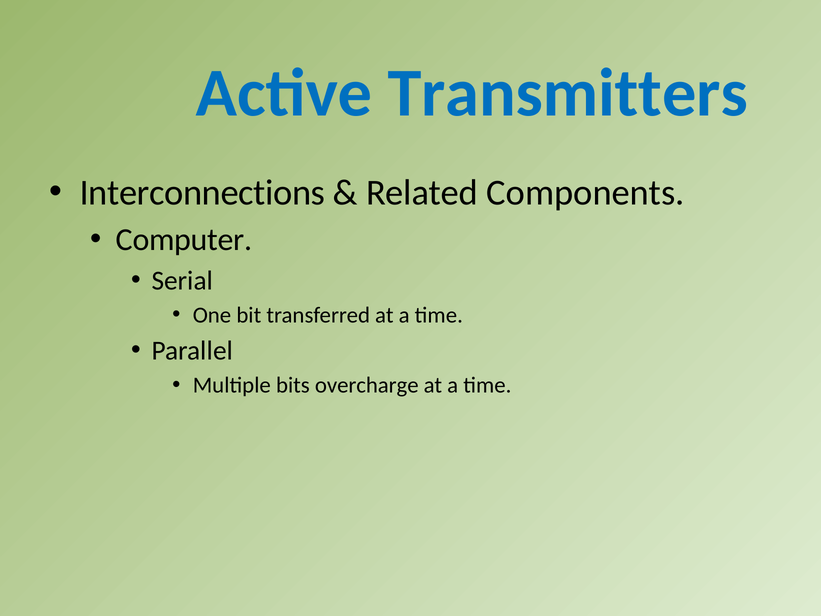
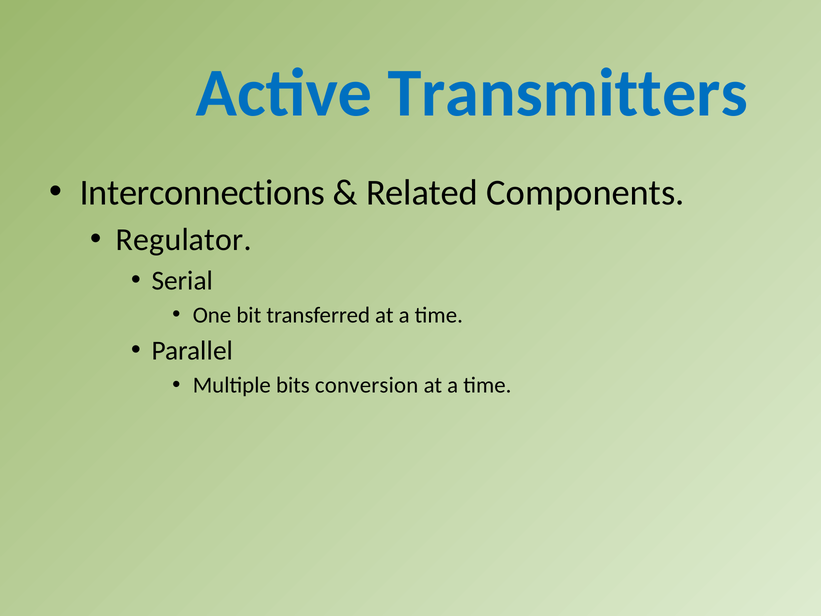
Computer: Computer -> Regulator (184, 240)
overcharge: overcharge -> conversion (367, 385)
